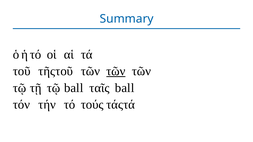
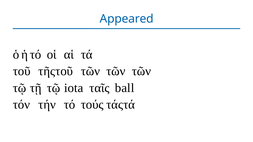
Summary: Summary -> Appeared (127, 19)
τῶν underline: present -> none (116, 71)
τῷ ball: ball -> iota (74, 88)
